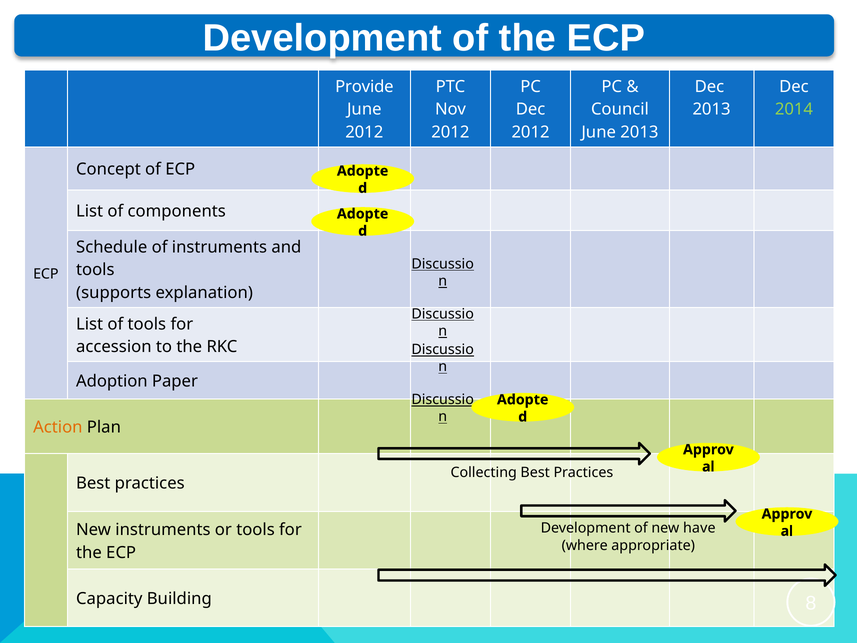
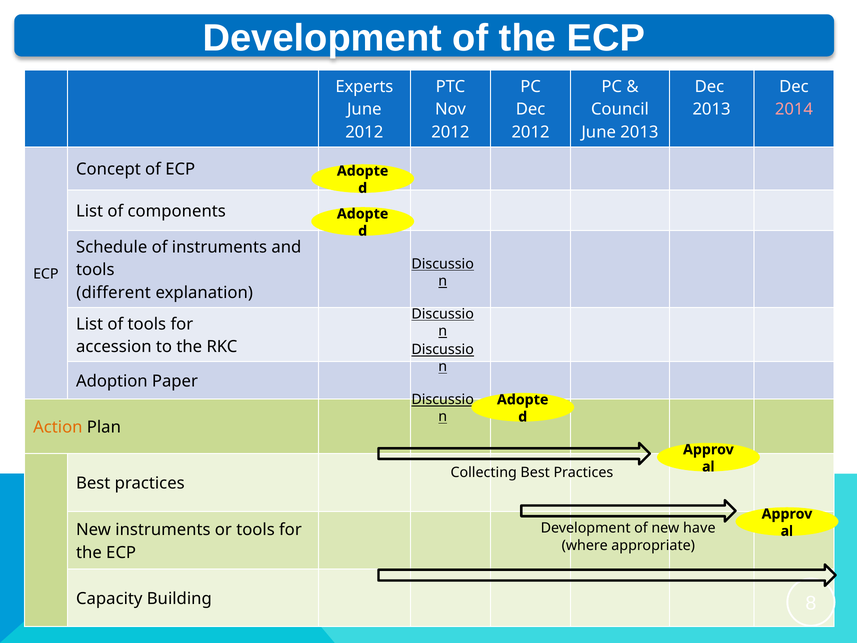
Provide: Provide -> Experts (364, 87)
2014 colour: light green -> pink (794, 109)
supports: supports -> different (114, 293)
